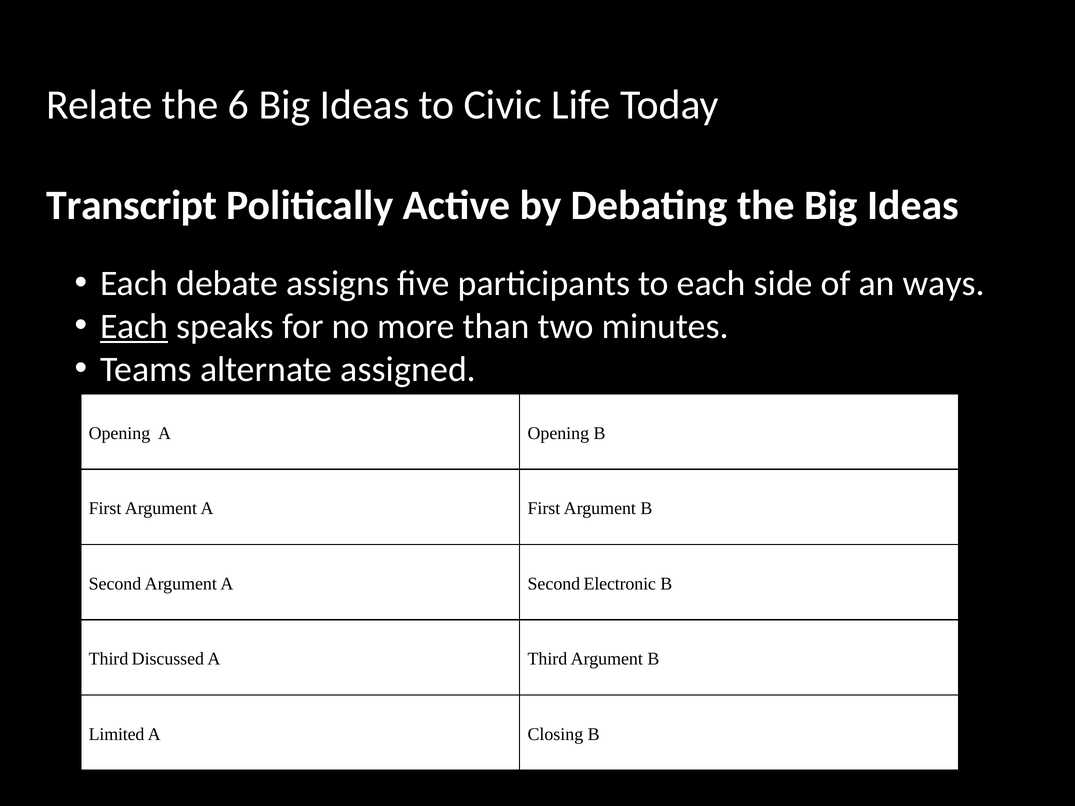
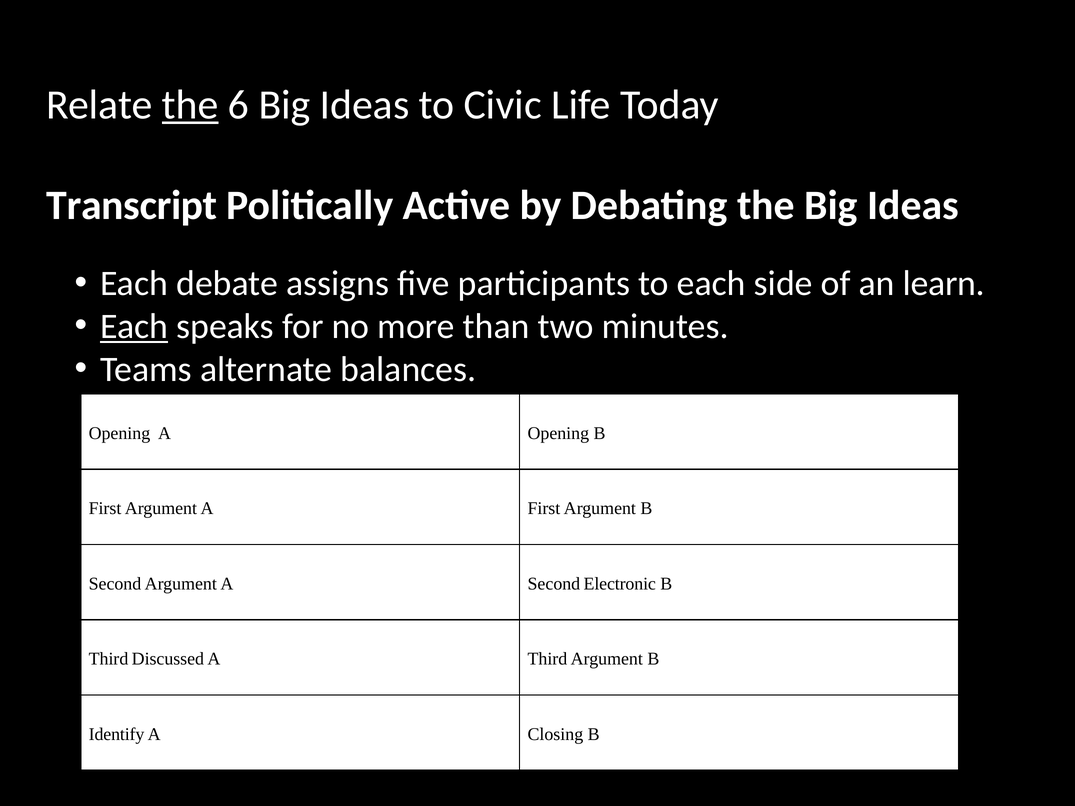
the underline: none -> present (190, 105)
ways: ways -> learn (944, 284)
assigned: assigned -> balances (408, 370)
Limited: Limited -> Identify (117, 734)
